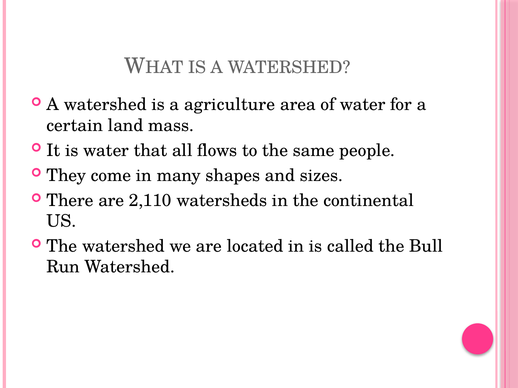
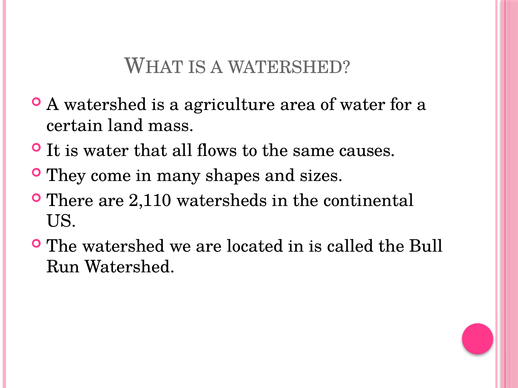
people: people -> causes (367, 151)
